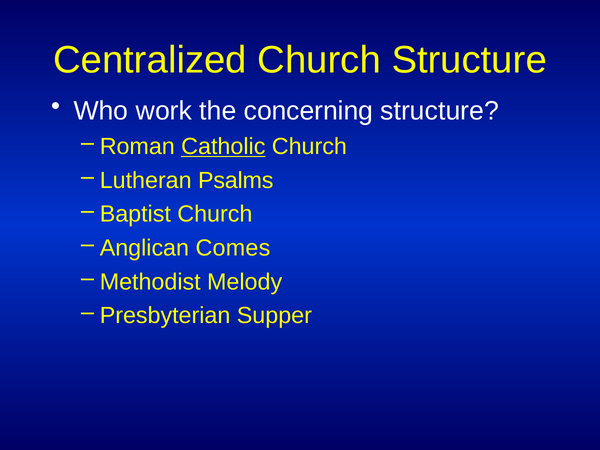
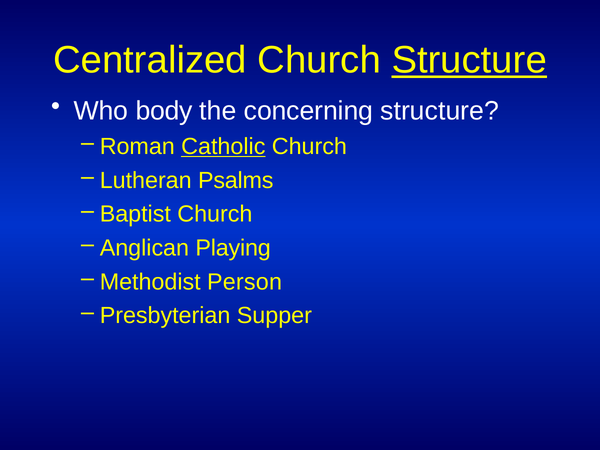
Structure underline: none -> present (469, 60)
work: work -> body (164, 111)
Comes: Comes -> Playing (233, 248)
Melody: Melody -> Person (245, 282)
